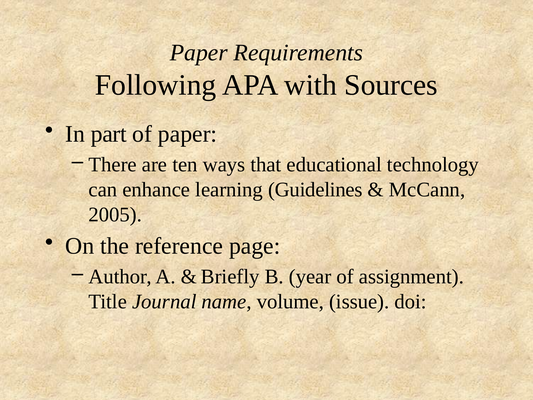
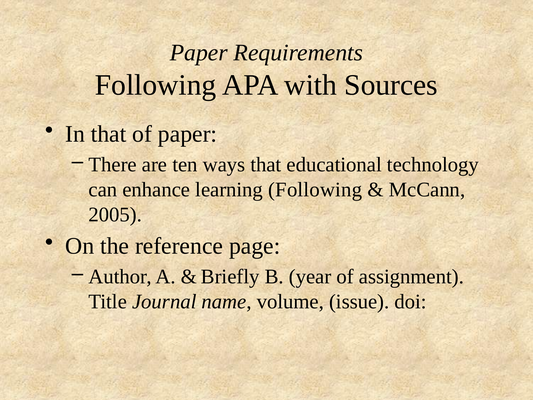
In part: part -> that (109, 134)
learning Guidelines: Guidelines -> Following (315, 190)
